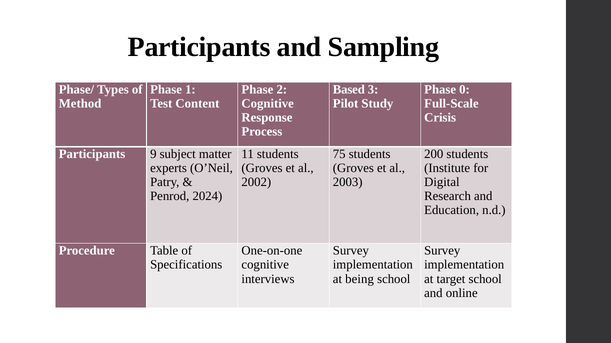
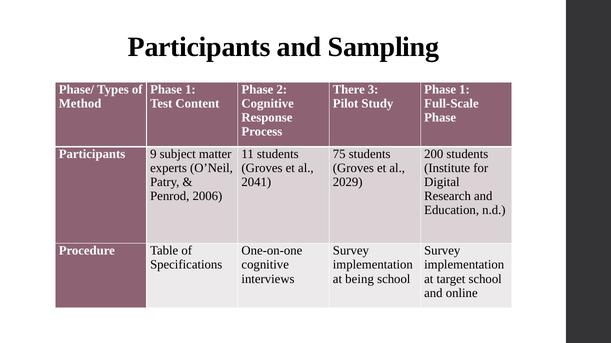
Based: Based -> There (349, 90)
0: 0 -> 1 (465, 90)
Crisis: Crisis -> Phase (440, 118)
2002: 2002 -> 2041 (256, 182)
2003: 2003 -> 2029 (348, 182)
2024: 2024 -> 2006 (207, 197)
